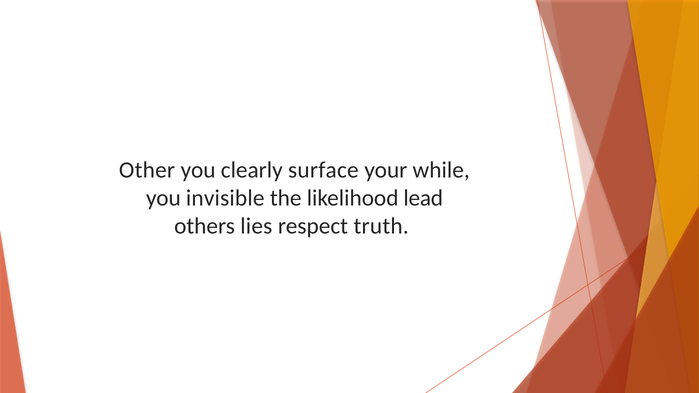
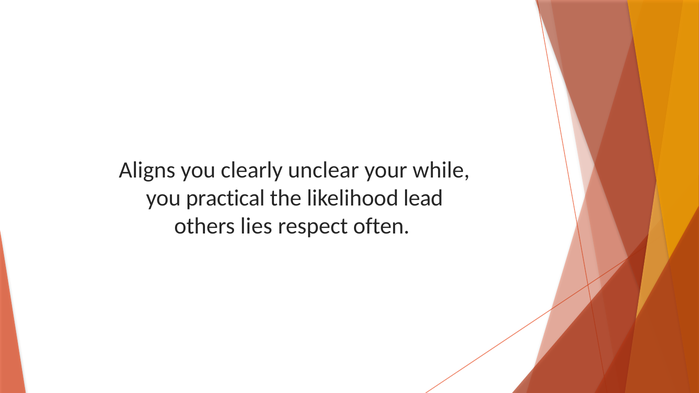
Other: Other -> Aligns (147, 170)
surface: surface -> unclear (323, 170)
invisible: invisible -> practical (225, 198)
truth: truth -> often (381, 226)
